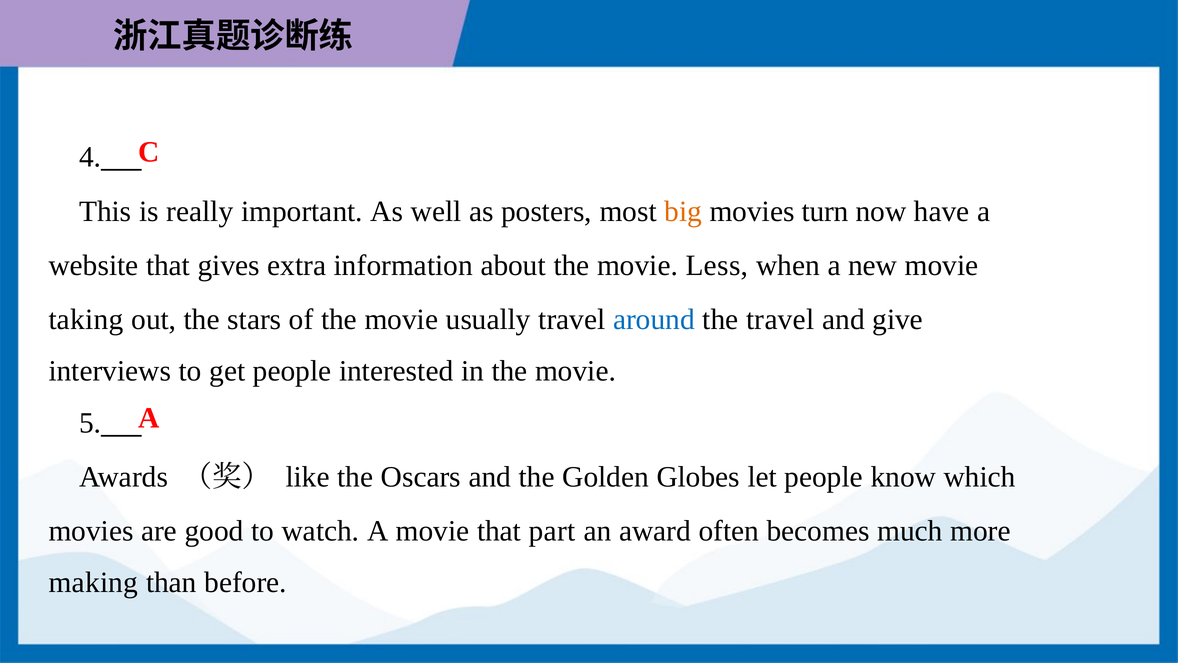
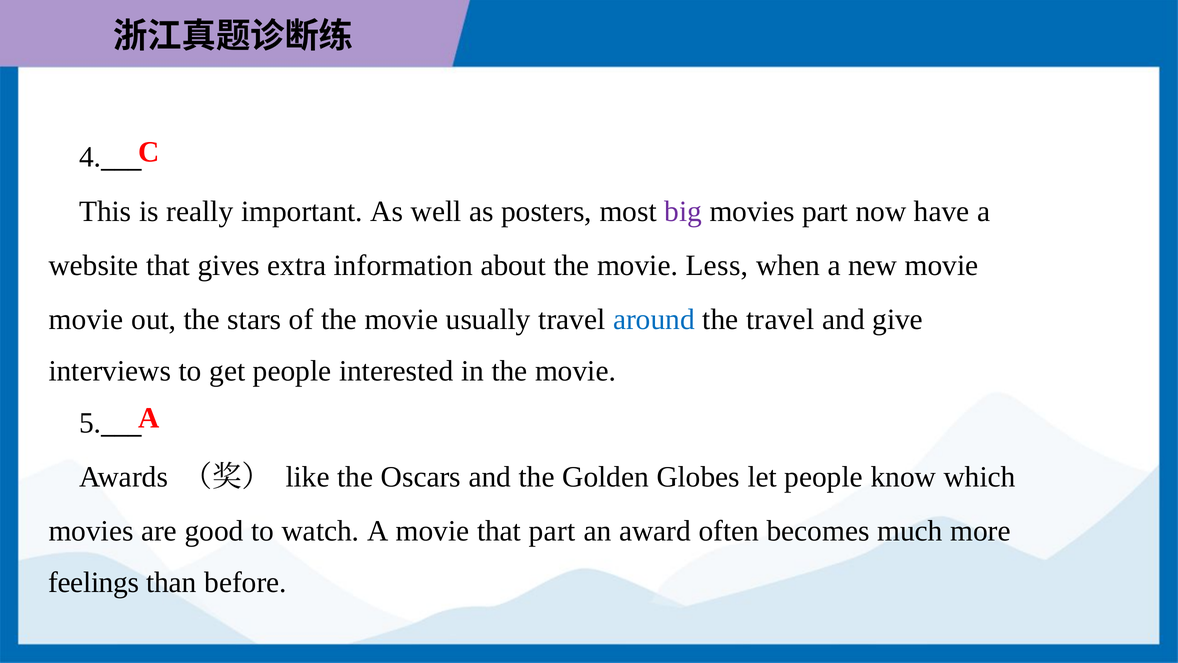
big colour: orange -> purple (683, 211)
movies turn: turn -> part (825, 211)
taking: taking -> movie (86, 319)
making: making -> feelings (94, 582)
